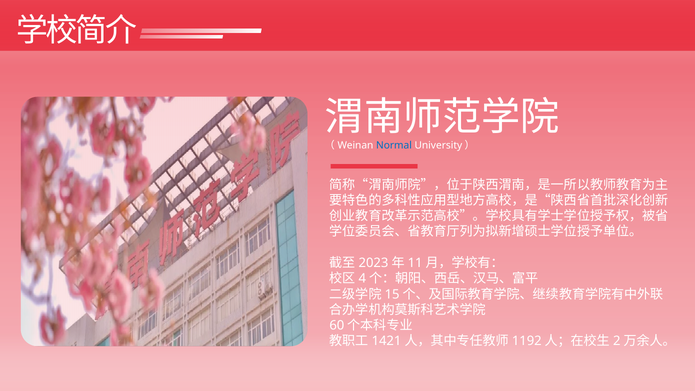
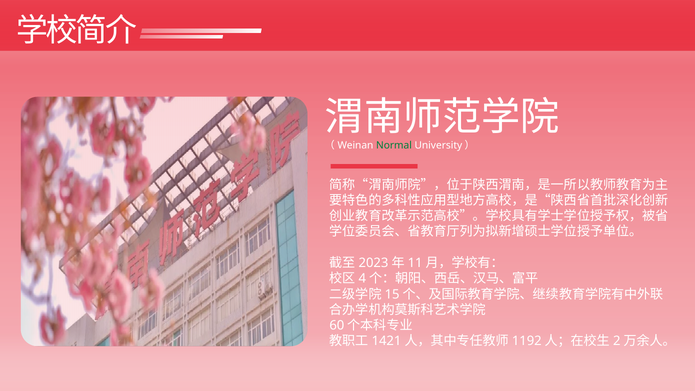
Normal colour: blue -> green (394, 146)
